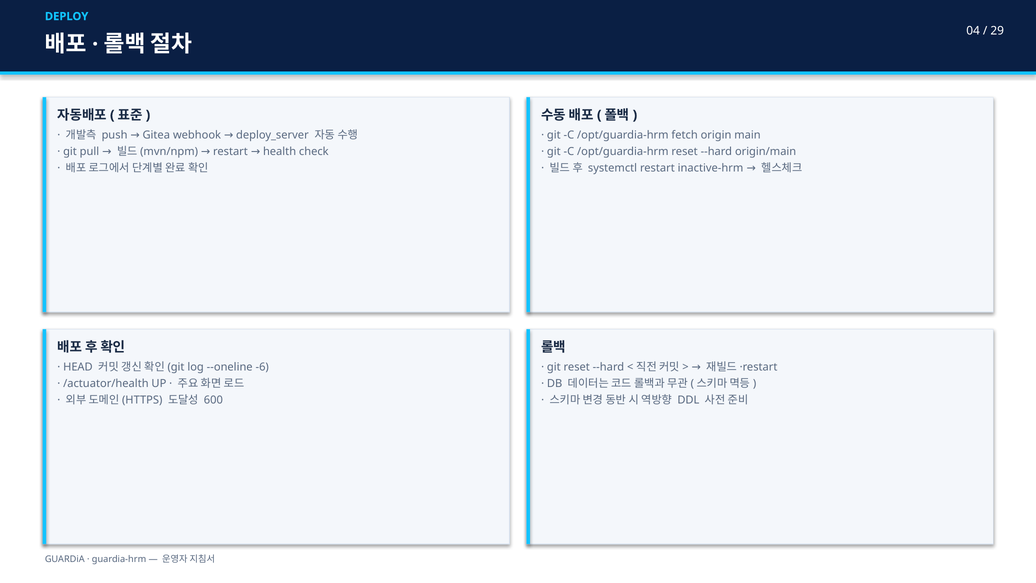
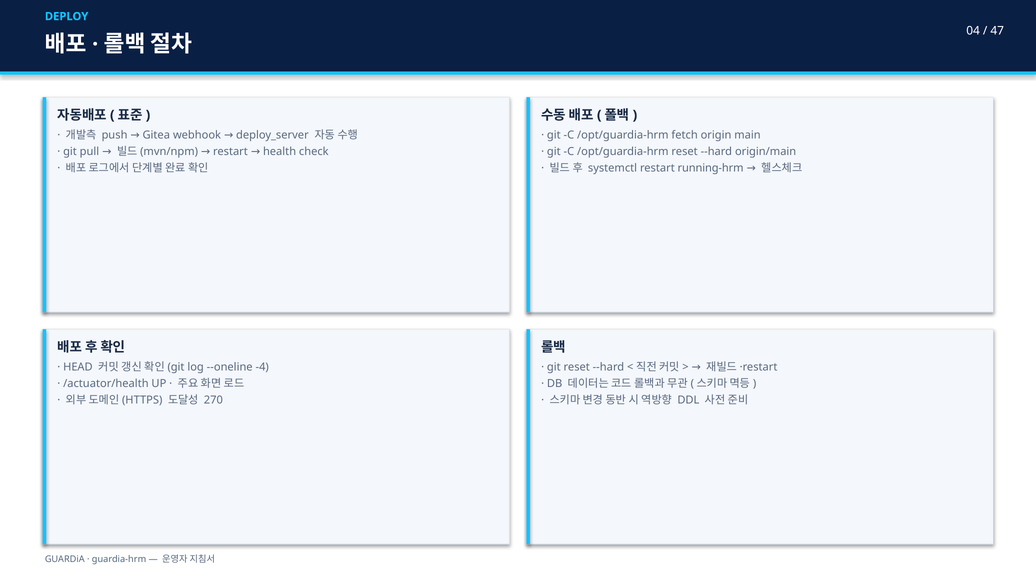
29: 29 -> 47 (997, 31)
inactive-hrm: inactive-hrm -> running-hrm (711, 168)
-6: -6 -> -4 (262, 367)
600: 600 -> 270 (213, 400)
